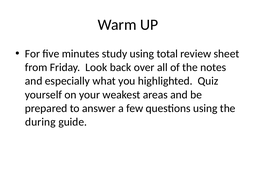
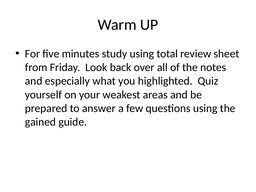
during: during -> gained (40, 122)
